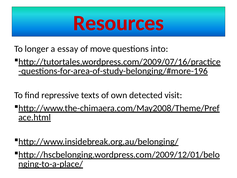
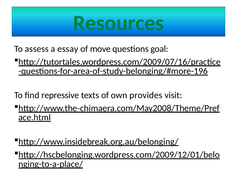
Resources colour: red -> green (118, 23)
longer: longer -> assess (37, 49)
into: into -> goal (159, 49)
detected: detected -> provides (146, 95)
